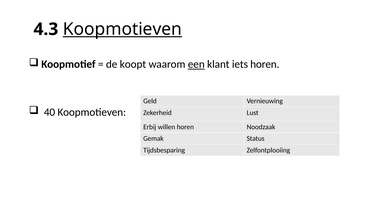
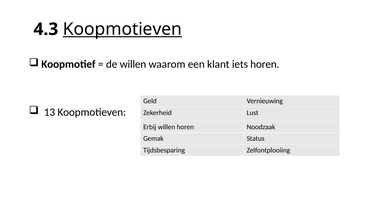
de koopt: koopt -> willen (133, 64)
een underline: present -> none (196, 64)
40: 40 -> 13 (49, 112)
